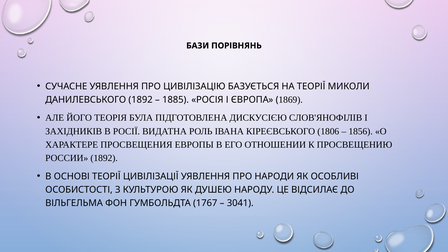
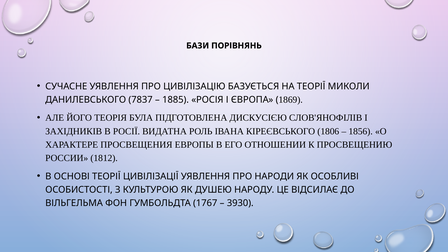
ДАНИЛЕВСЬКОГО 1892: 1892 -> 7837 (141, 100)
РОССИИ 1892: 1892 -> 1812 (104, 158)
3041: 3041 -> 3930 (240, 203)
